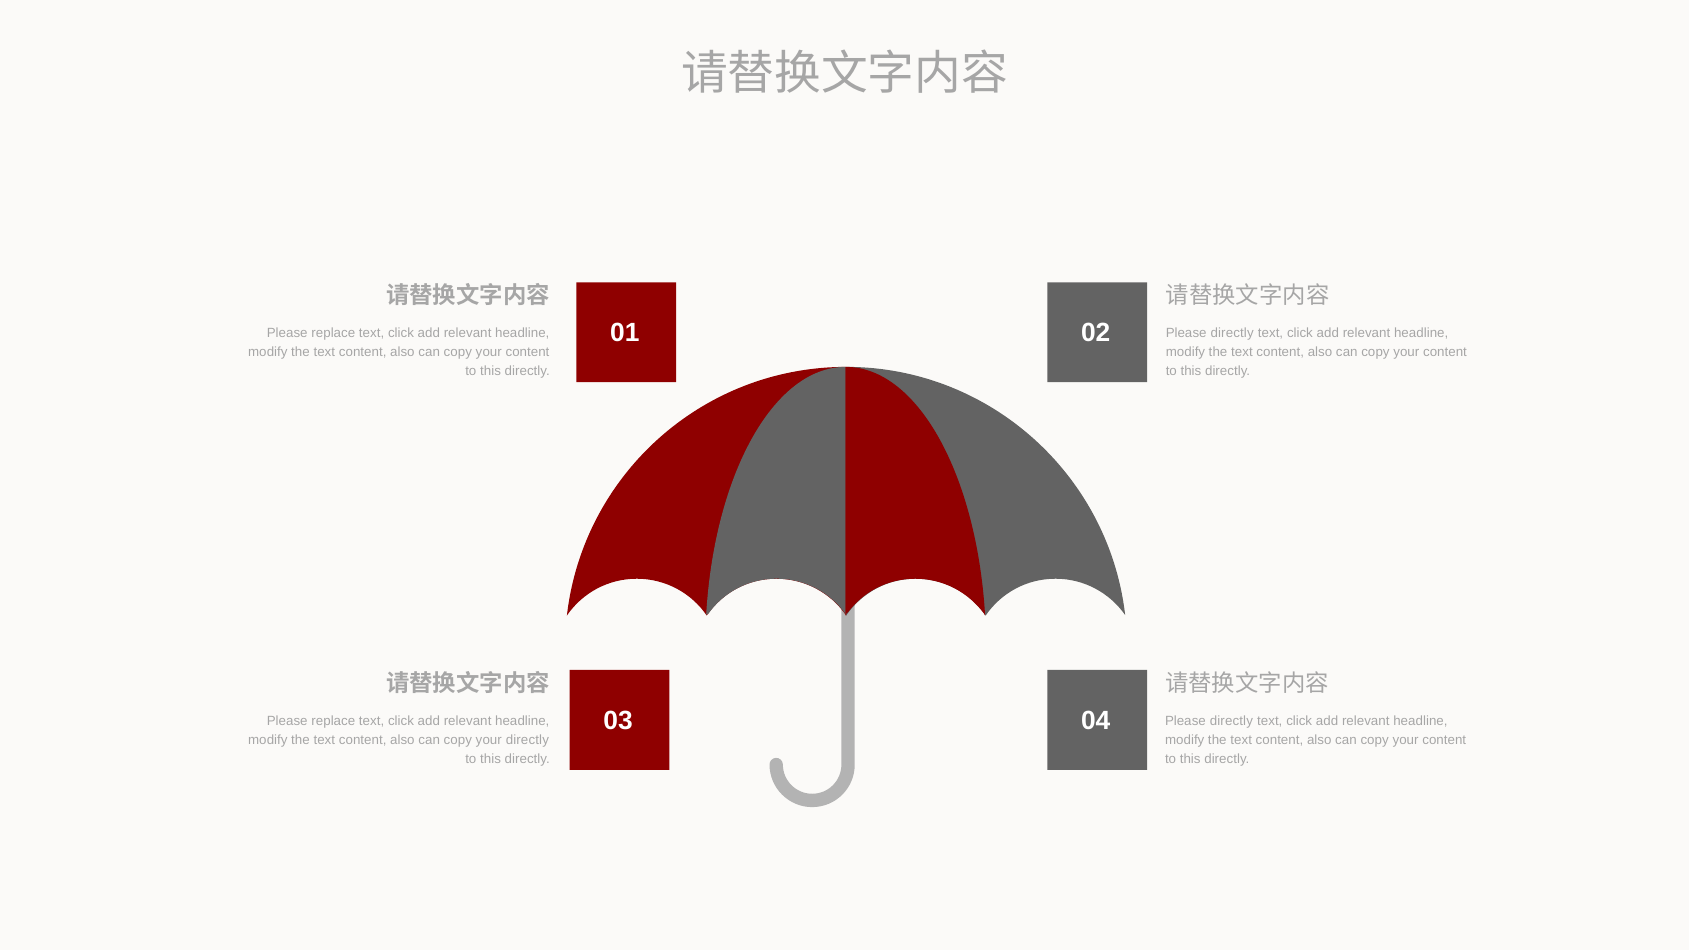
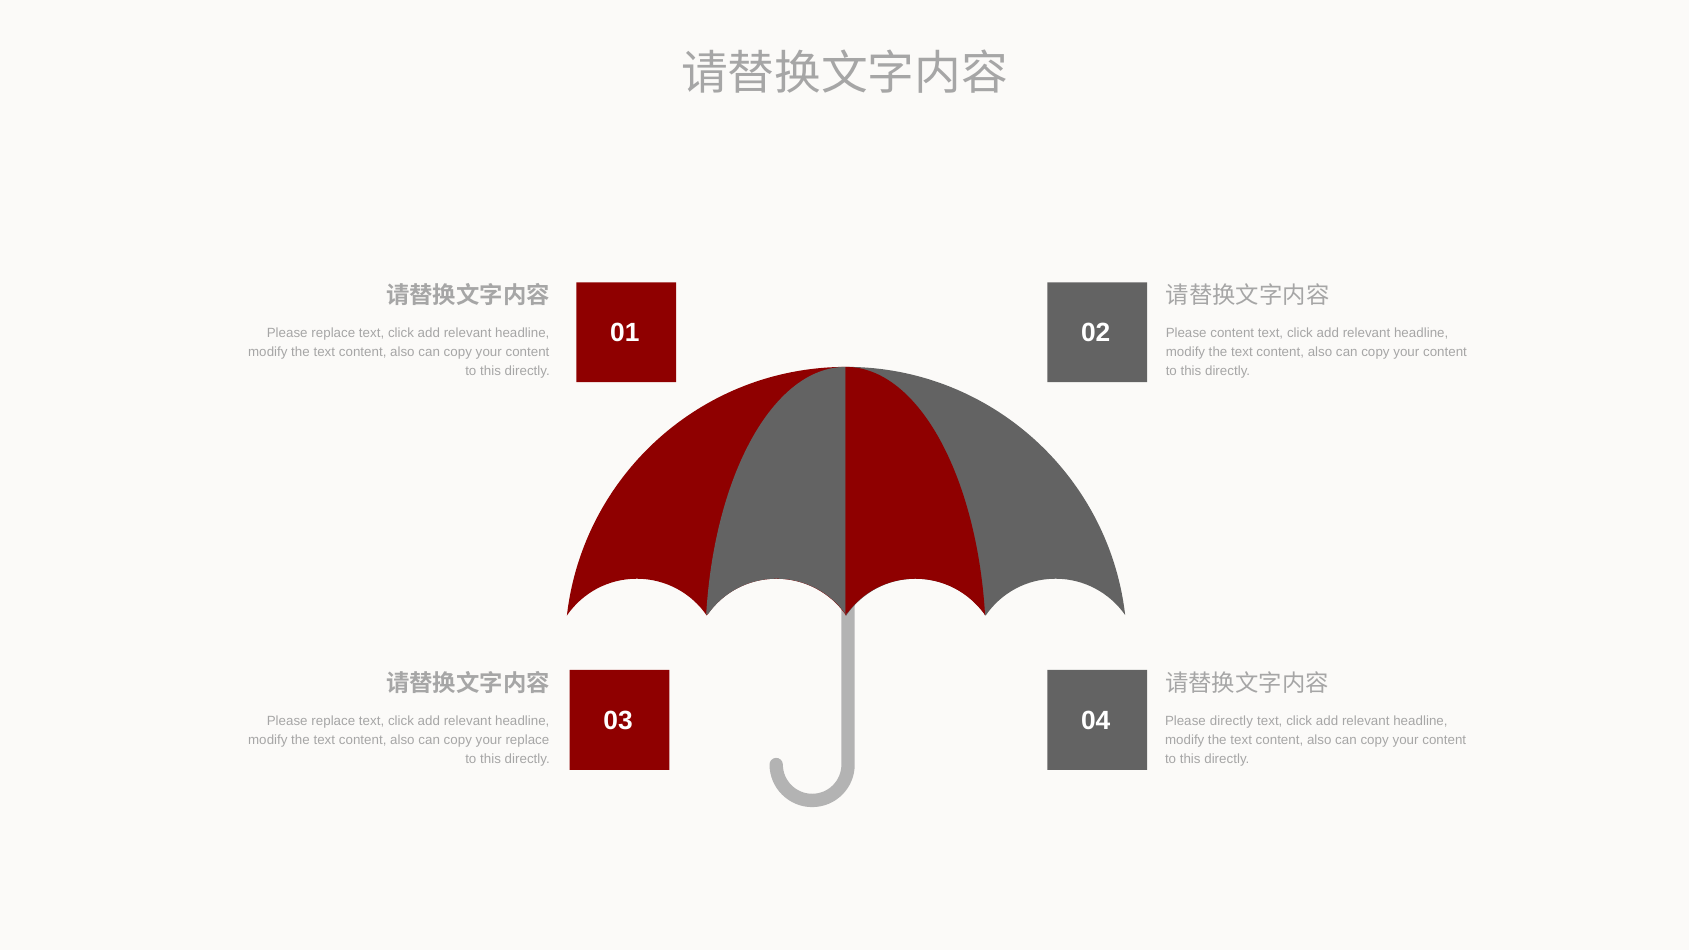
directly: directly -> content (1232, 333)
your directly: directly -> replace (527, 740)
